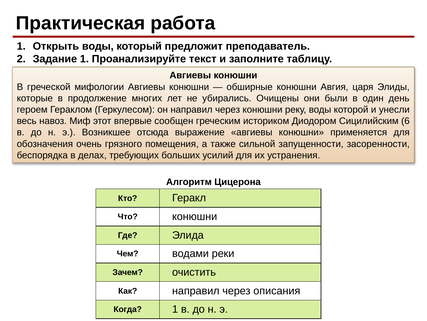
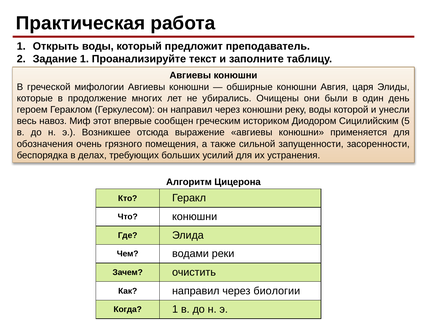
6: 6 -> 5 (405, 121)
описания: описания -> биологии (277, 290)
